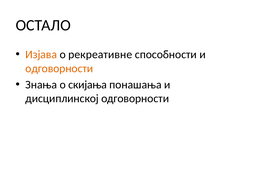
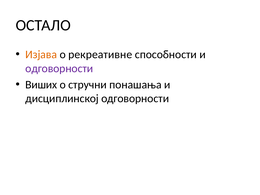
одговорности colour: orange -> purple (59, 68)
Знања: Знања -> Виших (41, 85)
скијања: скијања -> стручни (88, 85)
